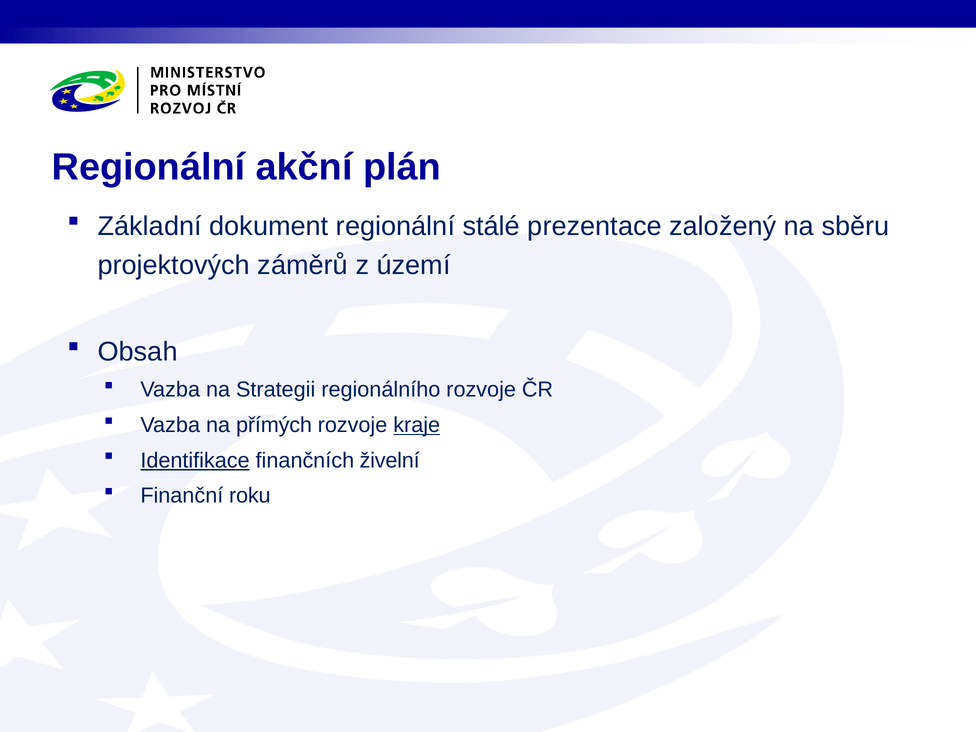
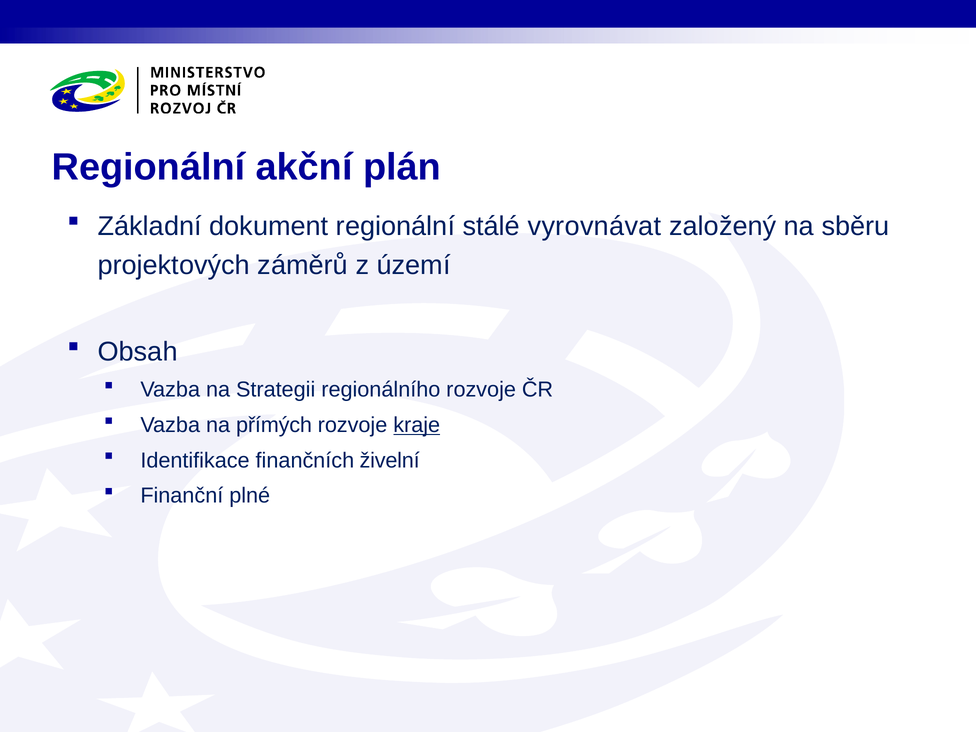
prezentace: prezentace -> vyrovnávat (594, 226)
Identifikace underline: present -> none (195, 460)
roku: roku -> plné (250, 496)
